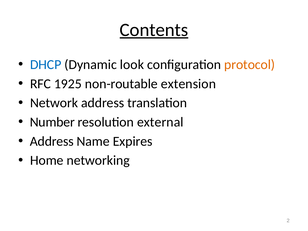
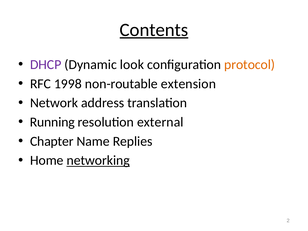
DHCP colour: blue -> purple (46, 65)
1925: 1925 -> 1998 (68, 84)
Number: Number -> Running (52, 122)
Address: Address -> Chapter (52, 141)
Expires: Expires -> Replies (133, 141)
networking underline: none -> present (98, 160)
